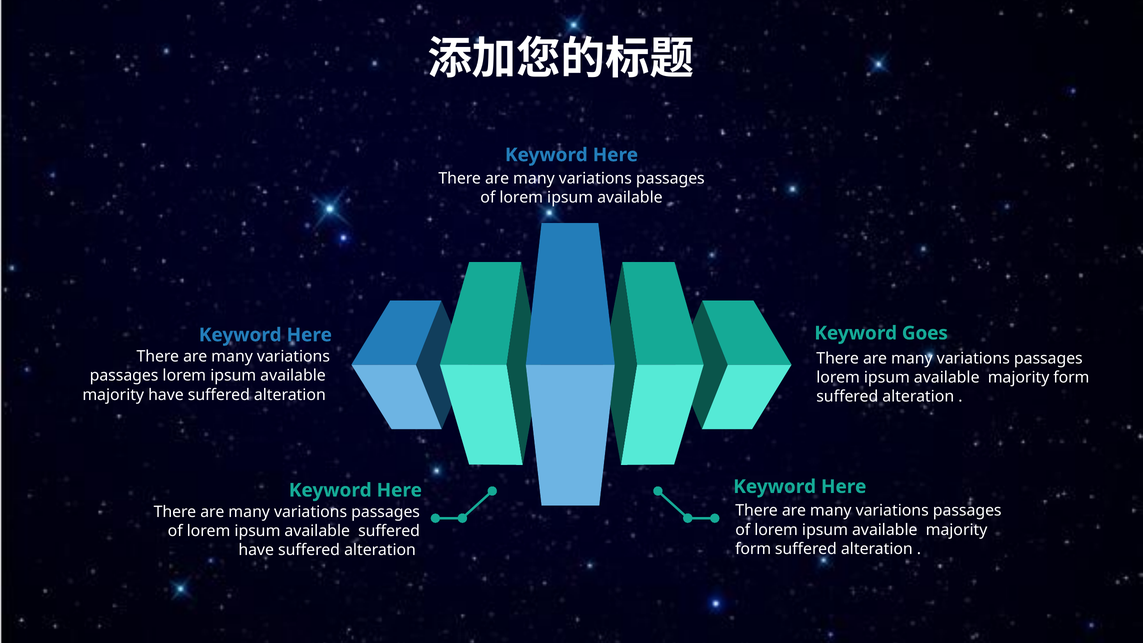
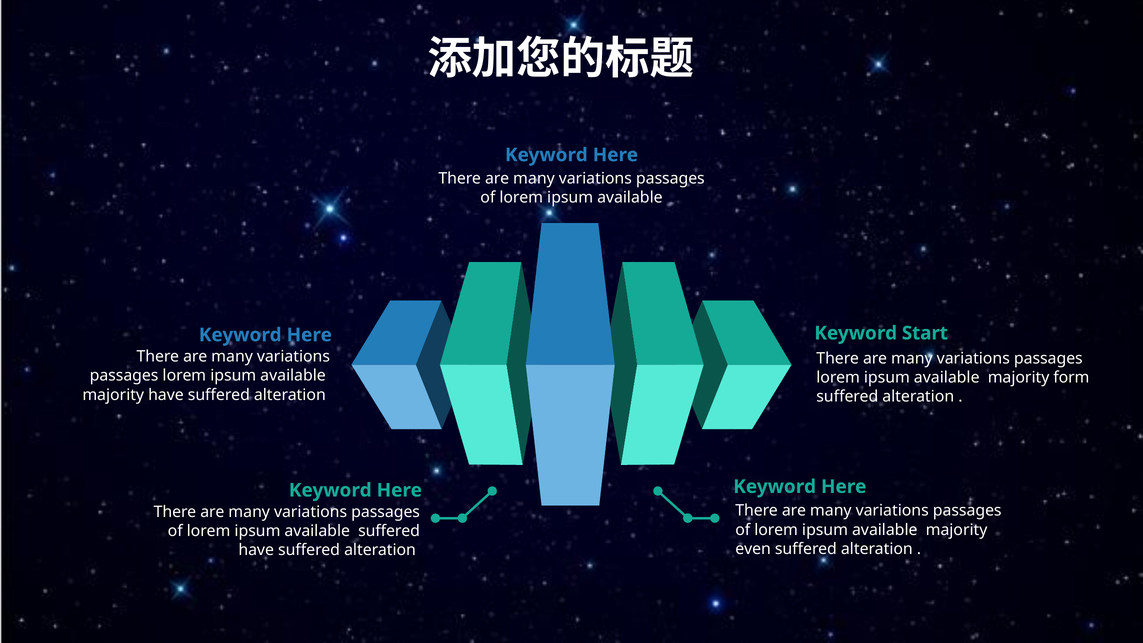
Goes: Goes -> Start (925, 333)
form: form -> even (753, 549)
